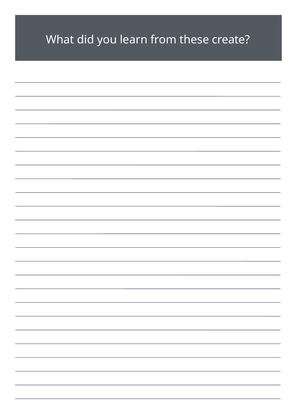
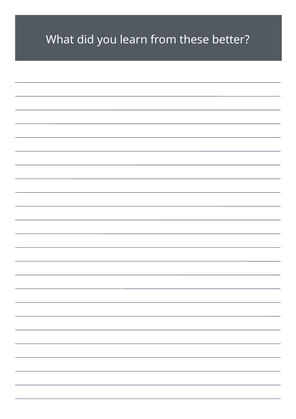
create: create -> better (231, 40)
